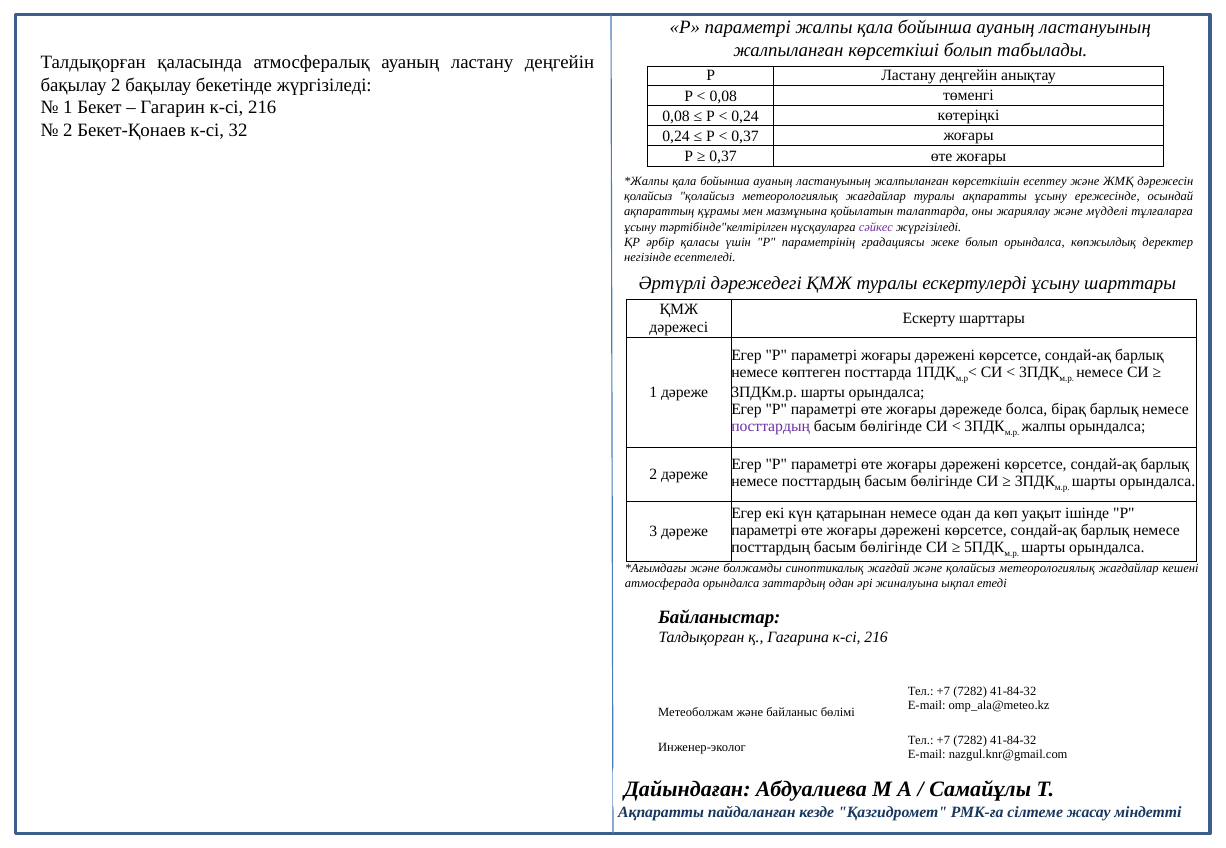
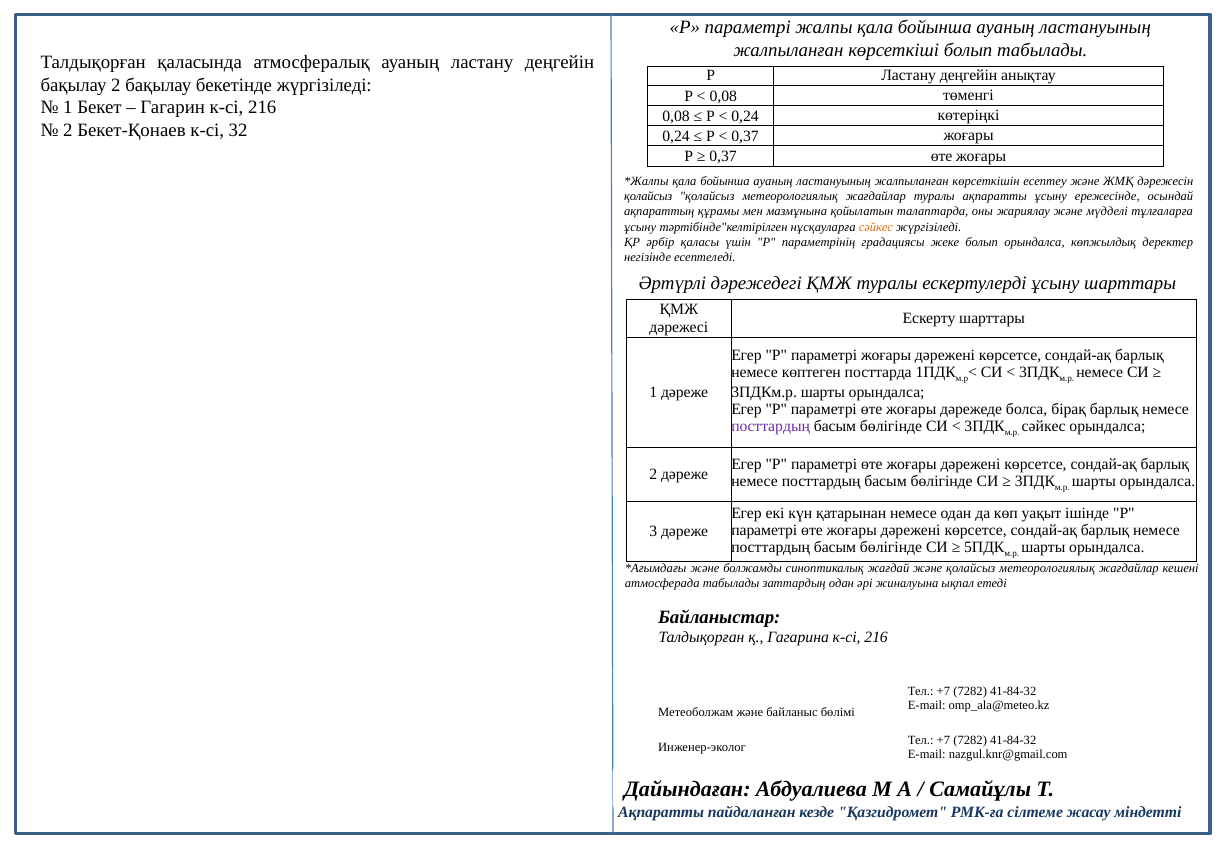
сәйкес colour: purple -> orange (876, 227)
жалпы: жалпы -> сәйкес (1044, 427)
атмосферада орындалса: орындалса -> табылады (731, 584)
